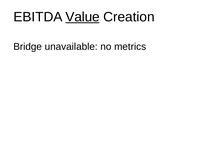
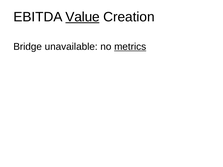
metrics underline: none -> present (130, 47)
